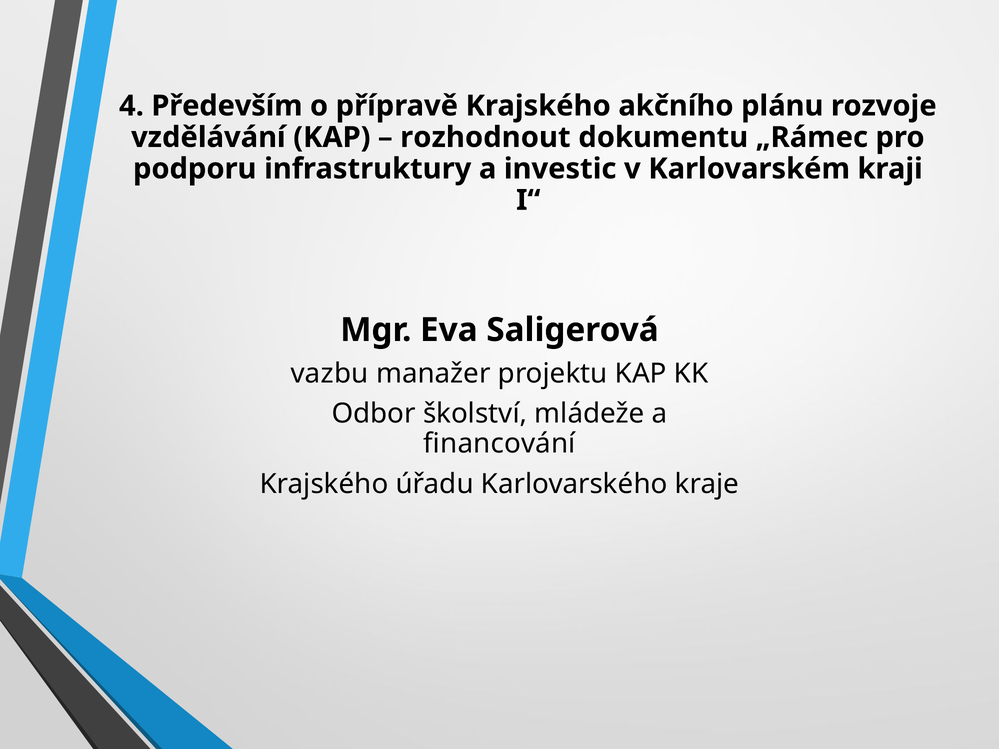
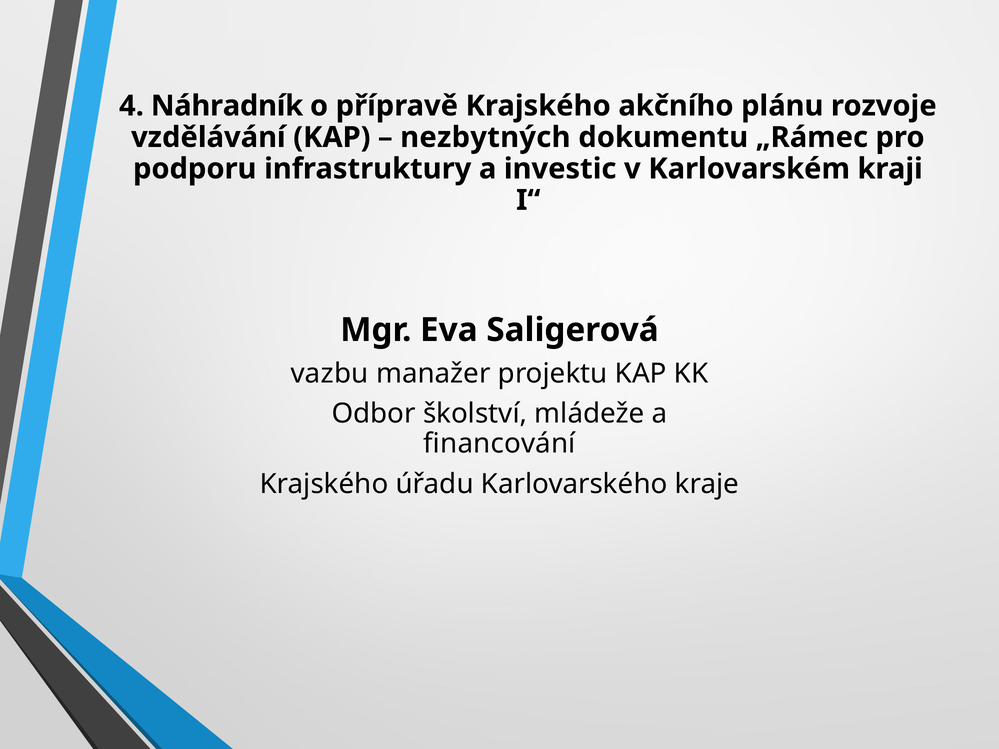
Především: Především -> Náhradník (227, 106)
rozhodnout: rozhodnout -> nezbytných (485, 137)
